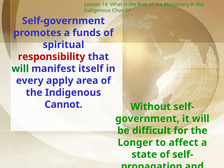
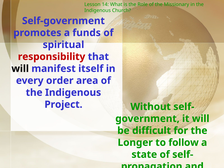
will colour: green -> black (20, 69)
apply: apply -> order (60, 81)
Cannot: Cannot -> Project (63, 104)
affect: affect -> follow (184, 143)
